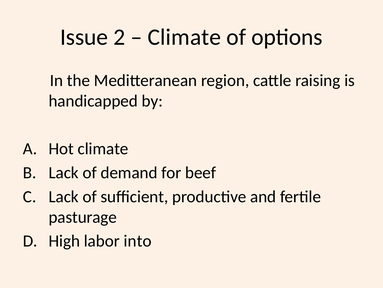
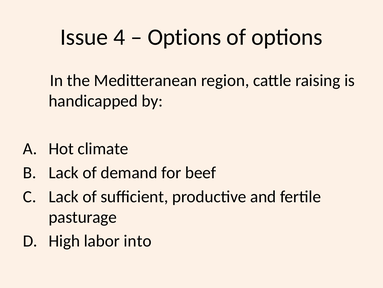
2: 2 -> 4 (119, 37)
Climate: Climate -> Options (184, 37)
